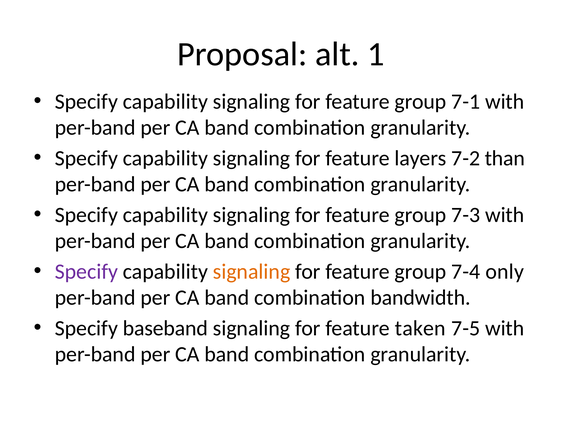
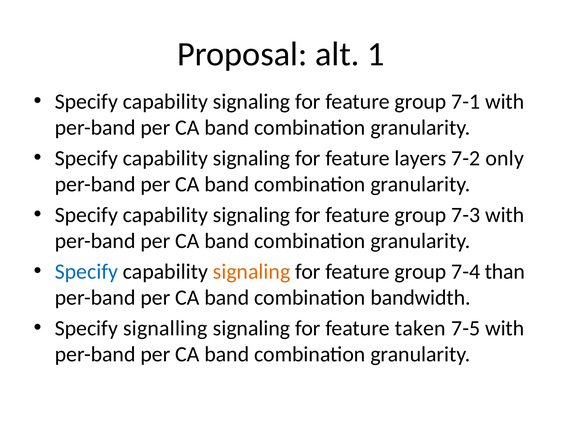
than: than -> only (505, 158)
Specify colour: purple -> blue (86, 272)
only: only -> than (505, 272)
baseband: baseband -> signalling (165, 329)
